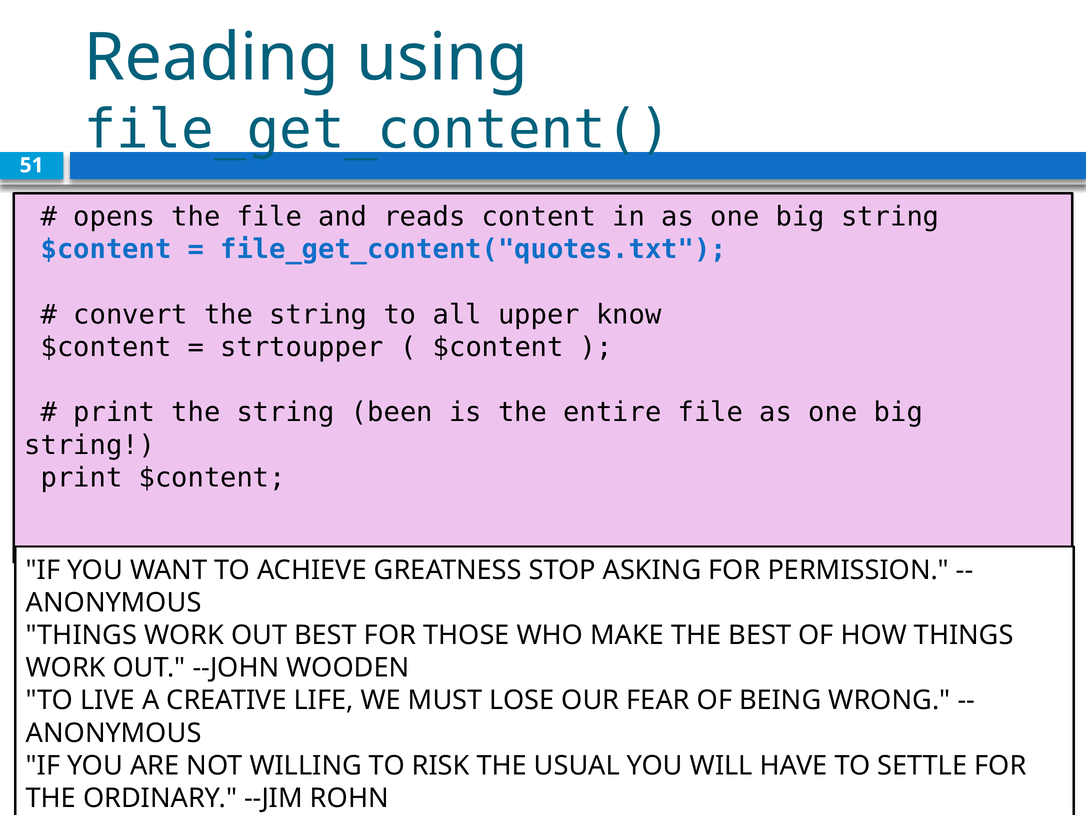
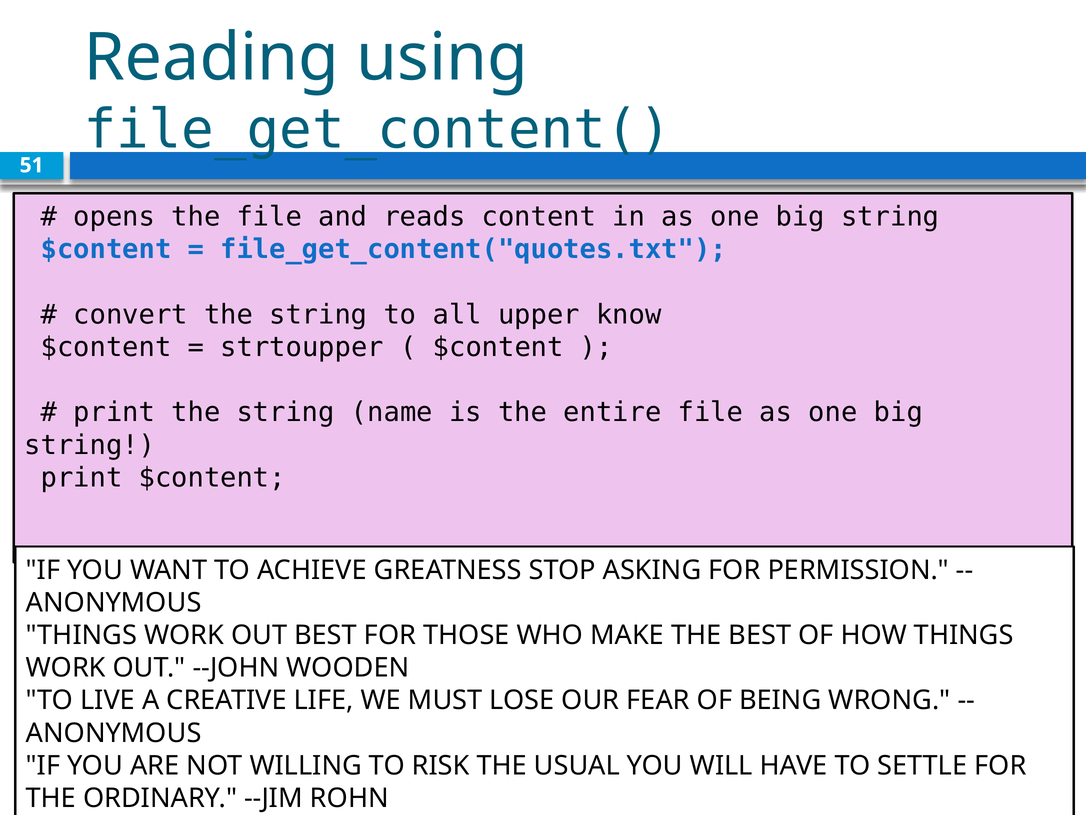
been: been -> name (392, 412)
